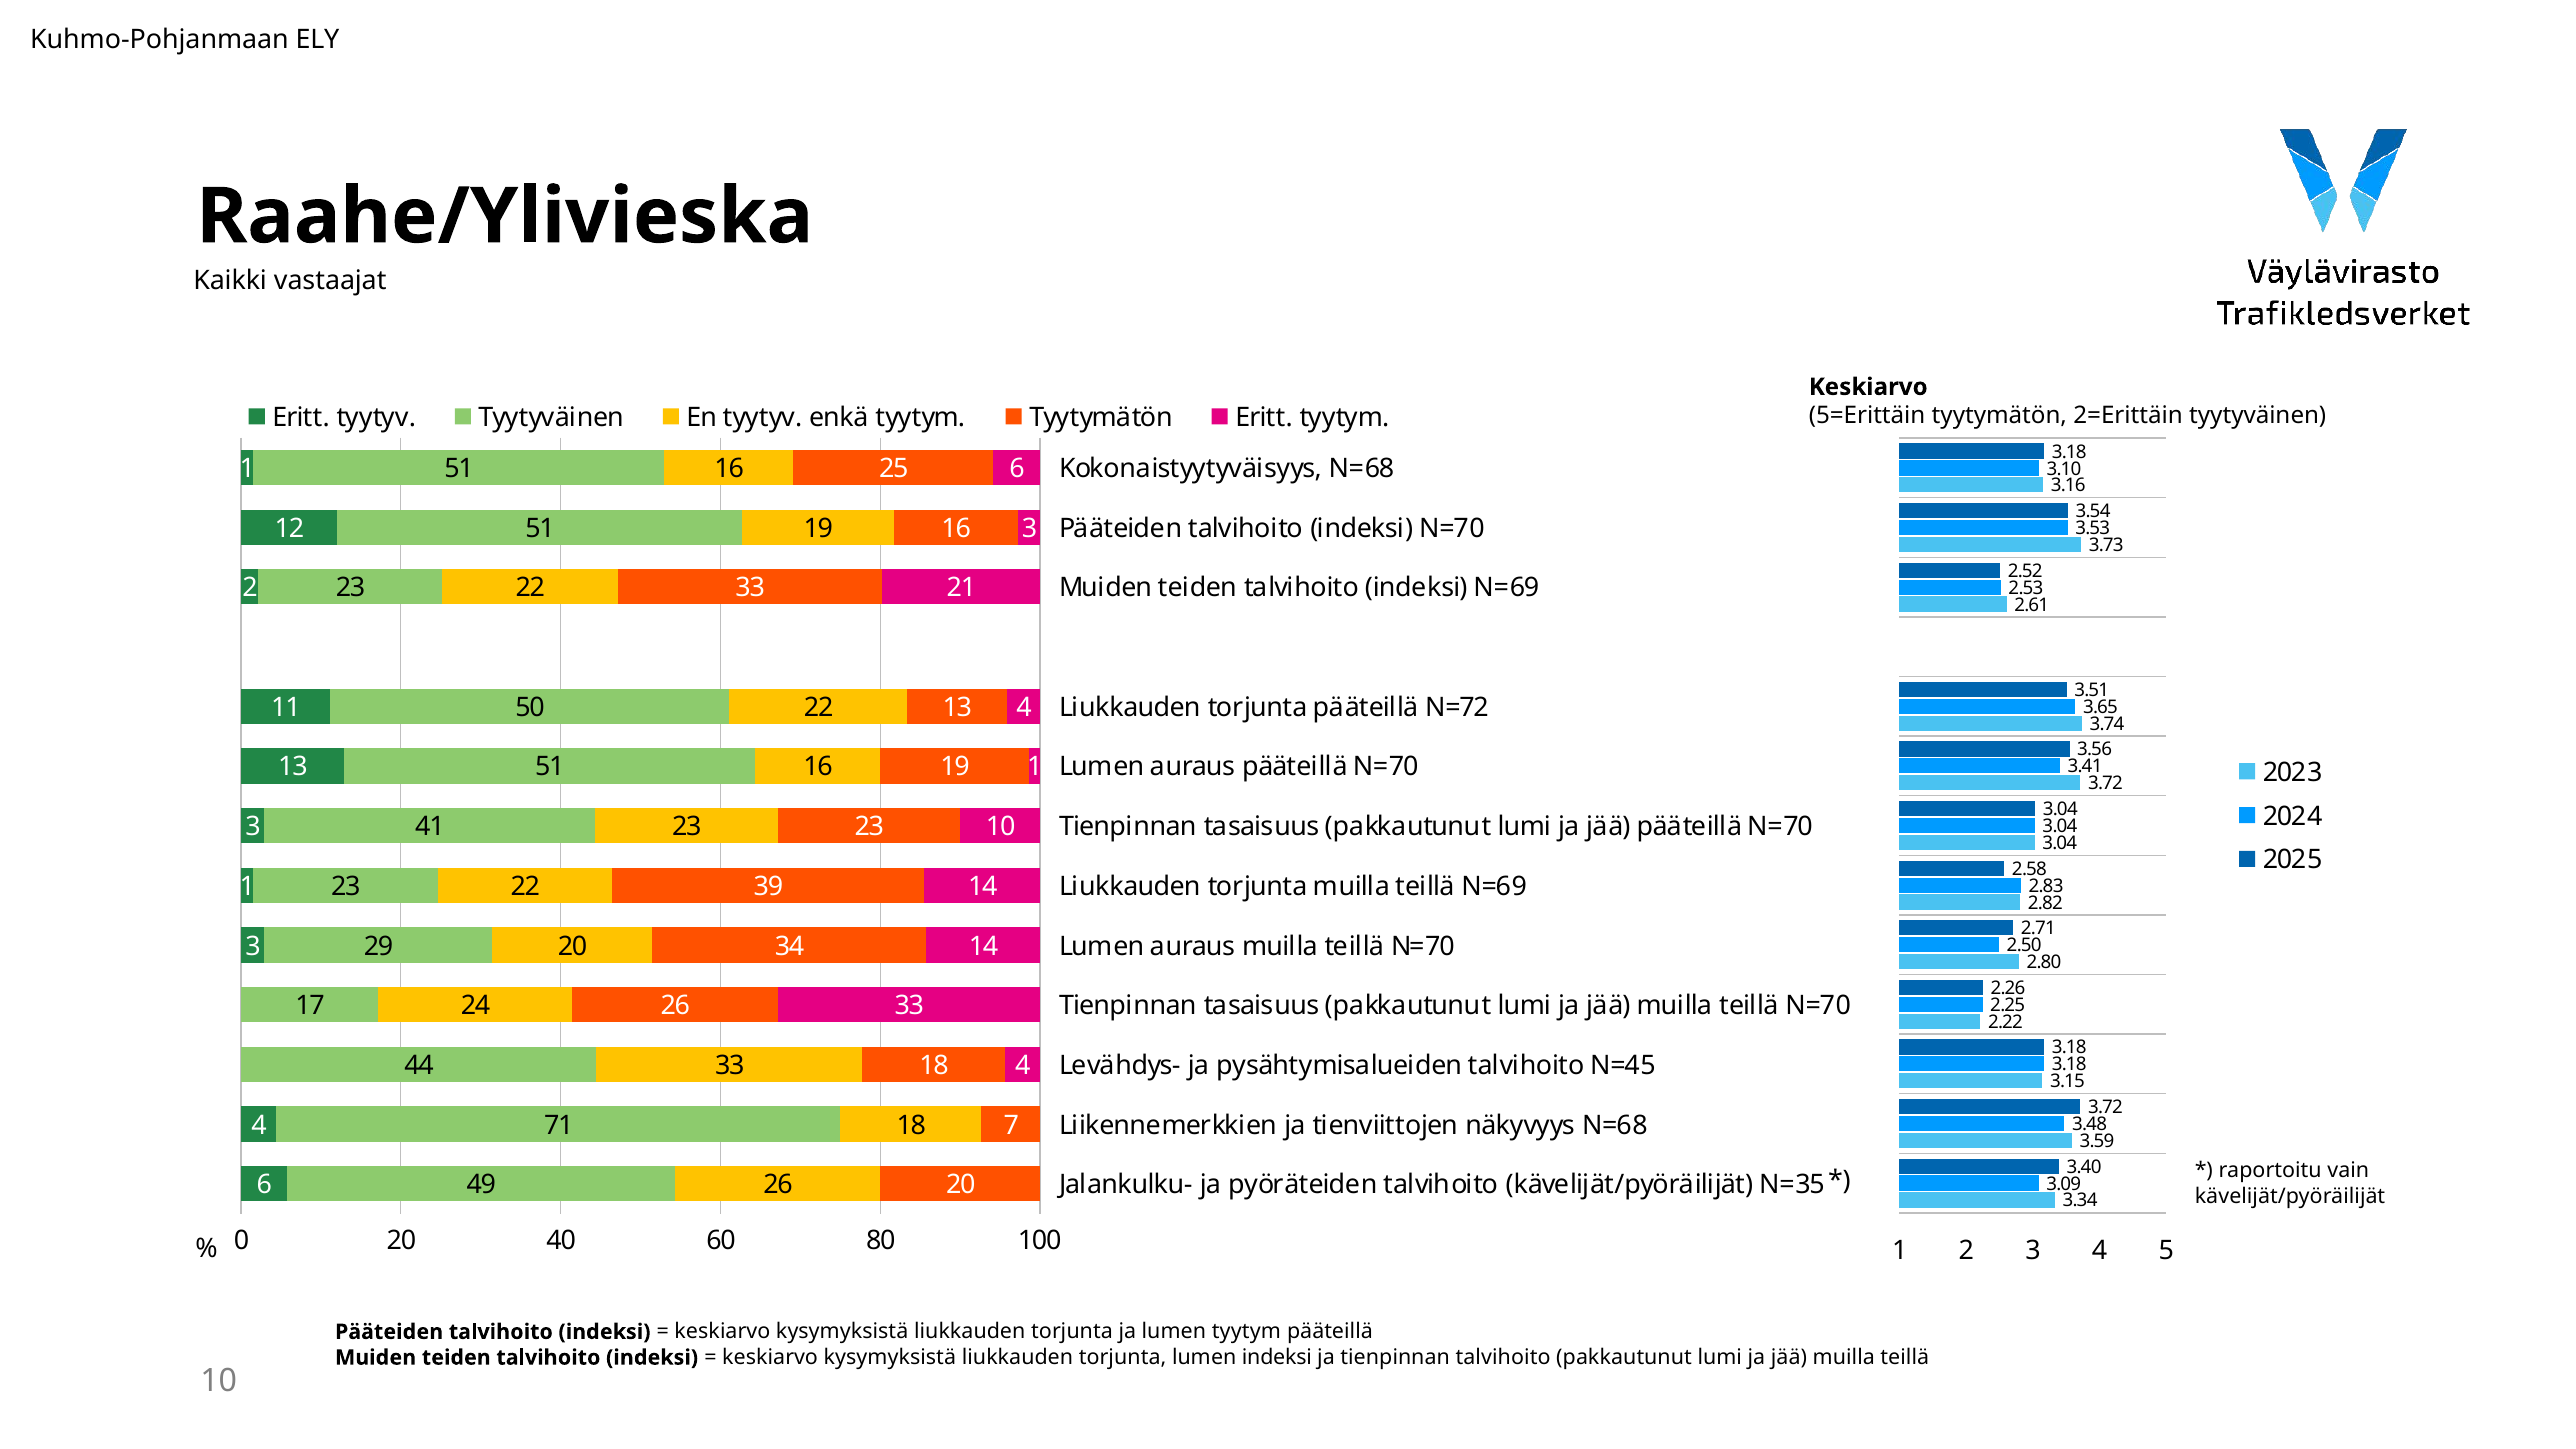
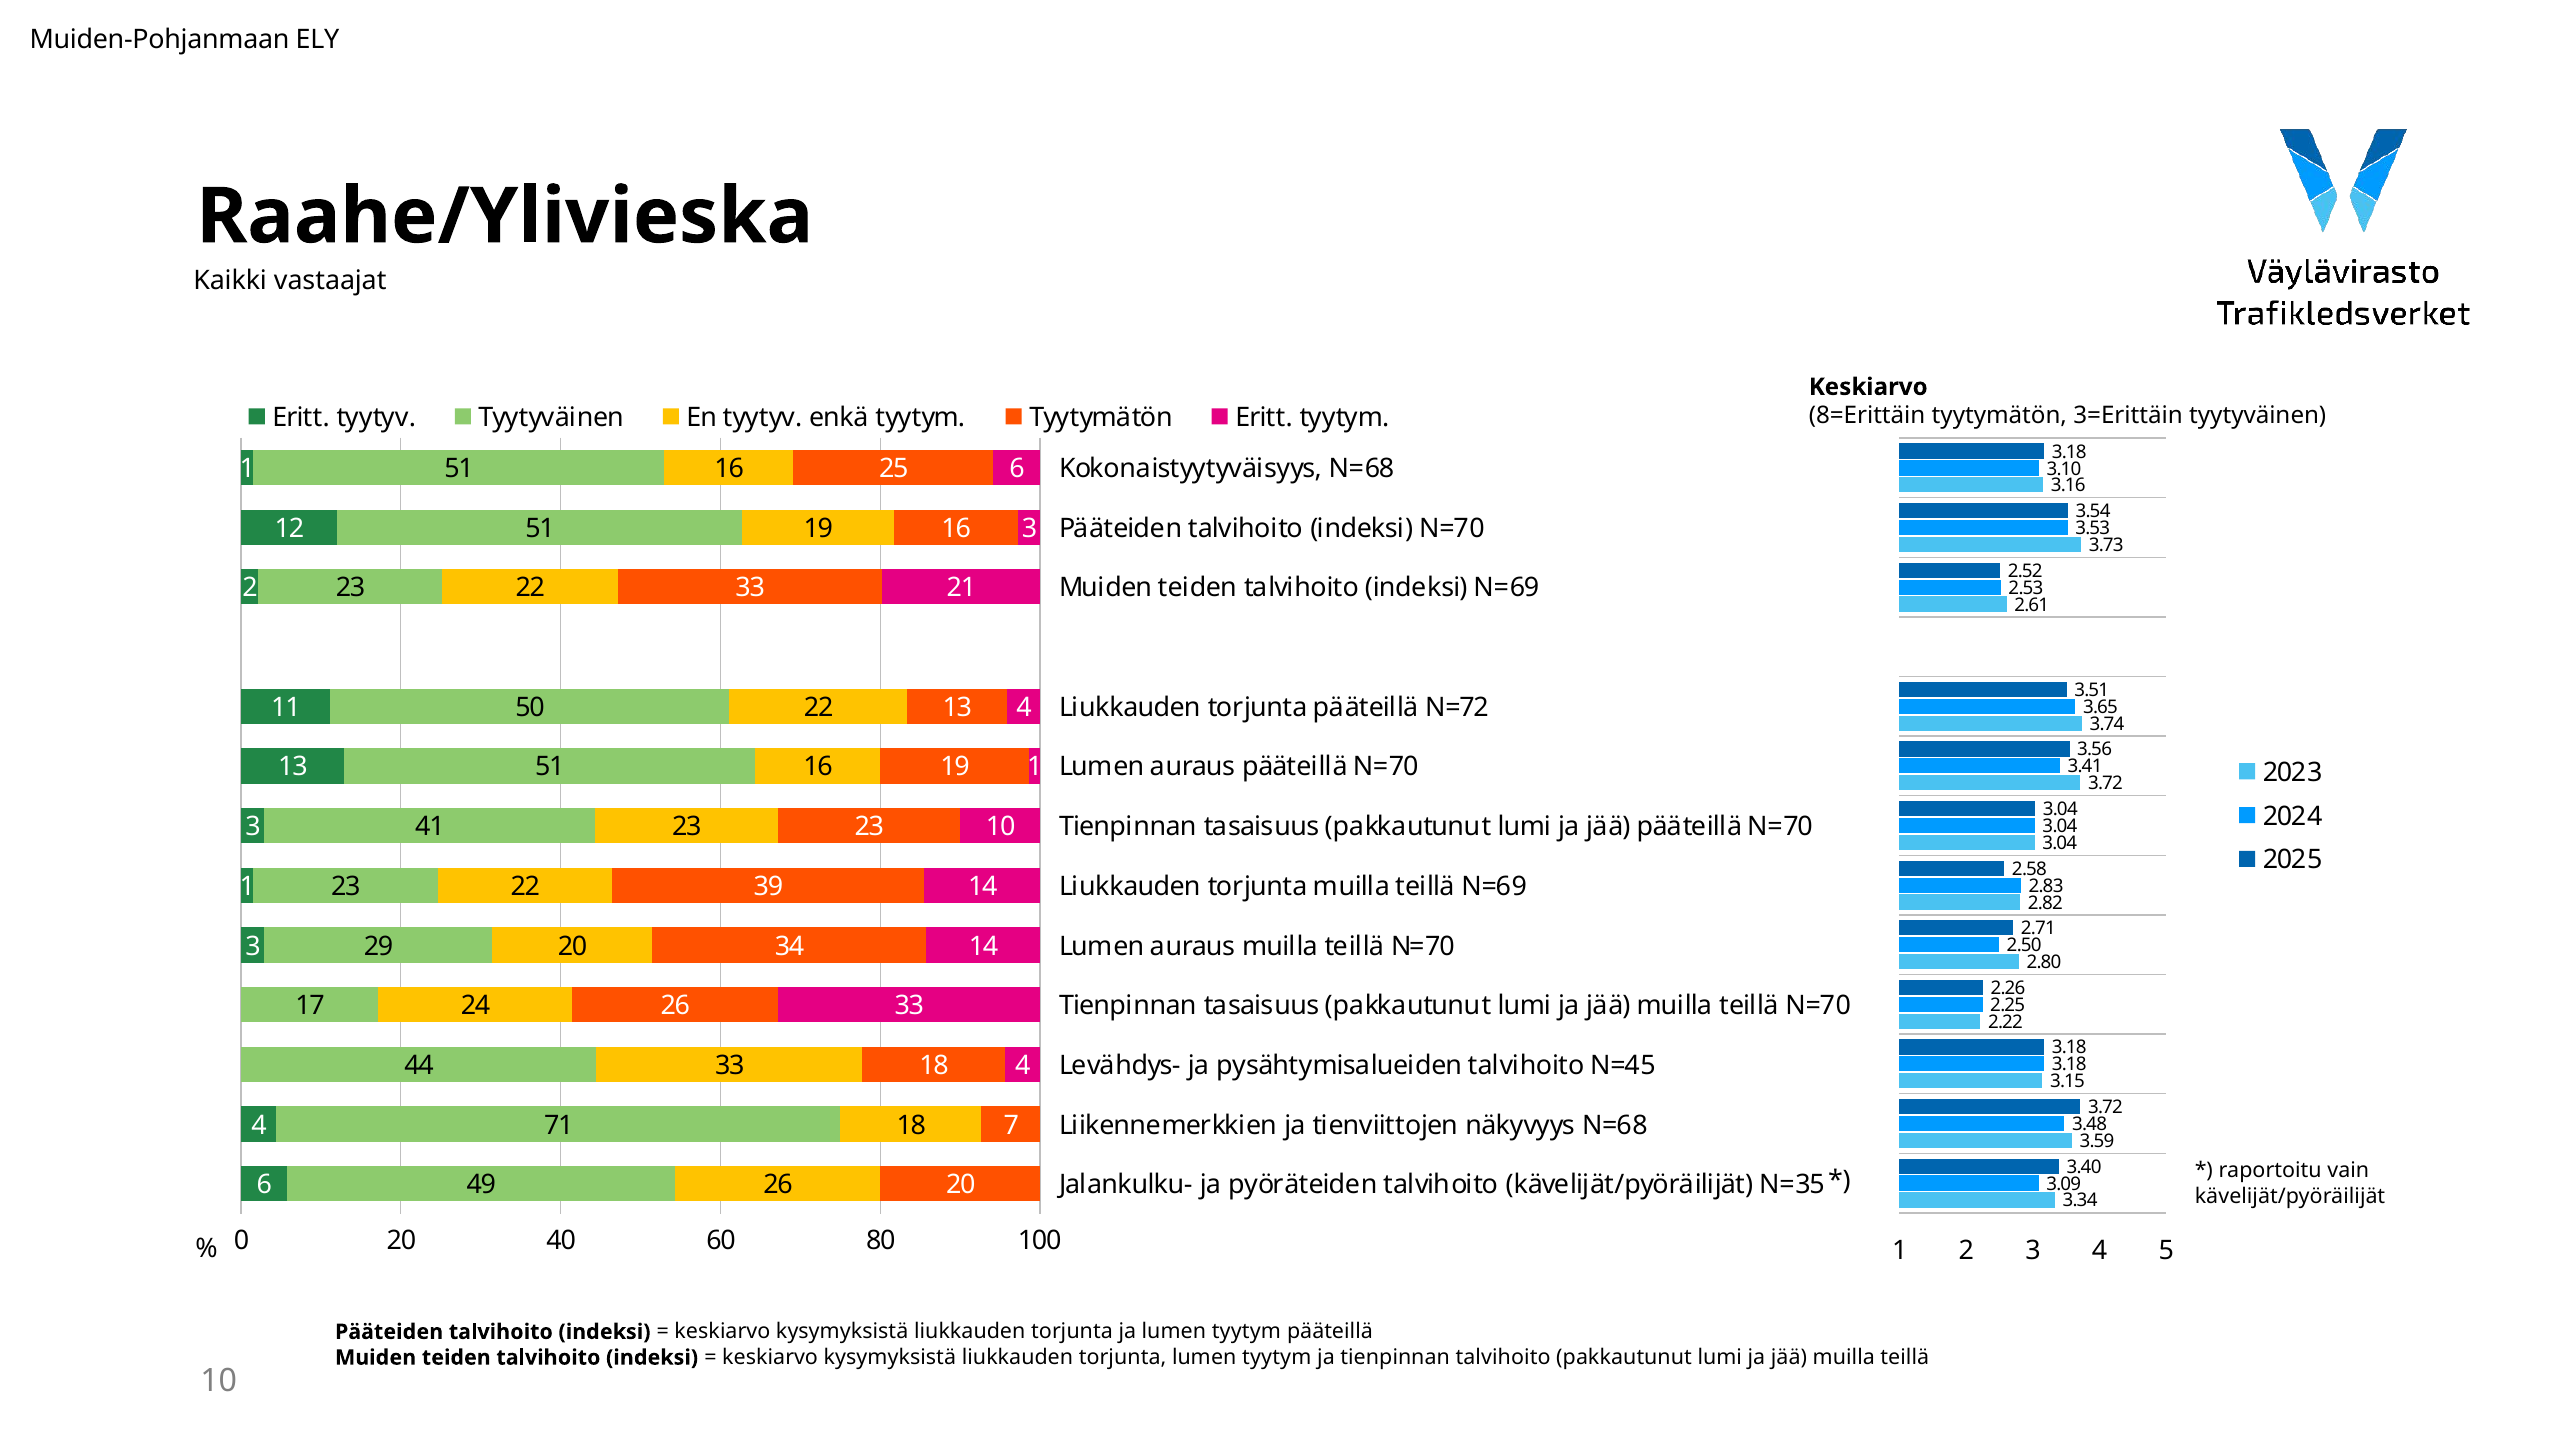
Kuhmo-Pohjanmaan: Kuhmo-Pohjanmaan -> Muiden-Pohjanmaan (160, 40)
5=Erittäin: 5=Erittäin -> 8=Erittäin (1867, 416)
2=Erittäin: 2=Erittäin -> 3=Erittäin (2128, 416)
torjunta lumen indeksi: indeksi -> tyytym (1277, 1358)
